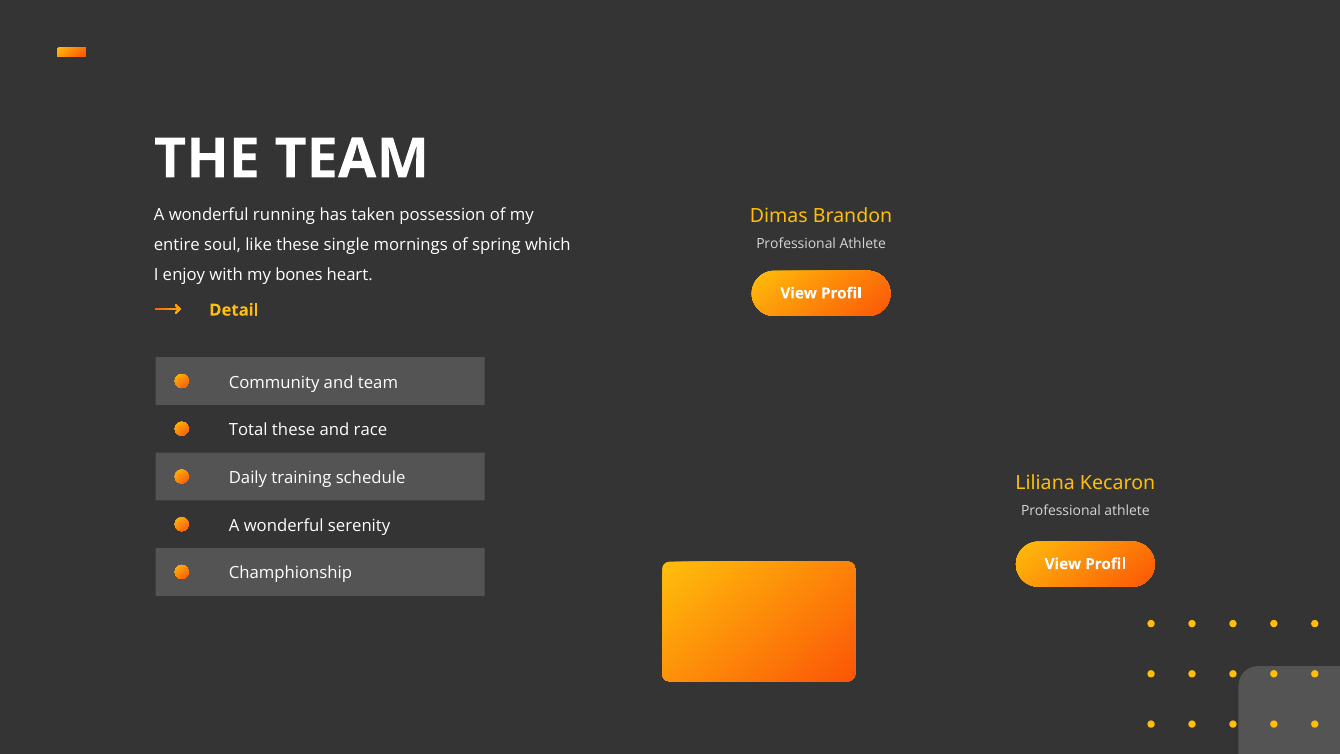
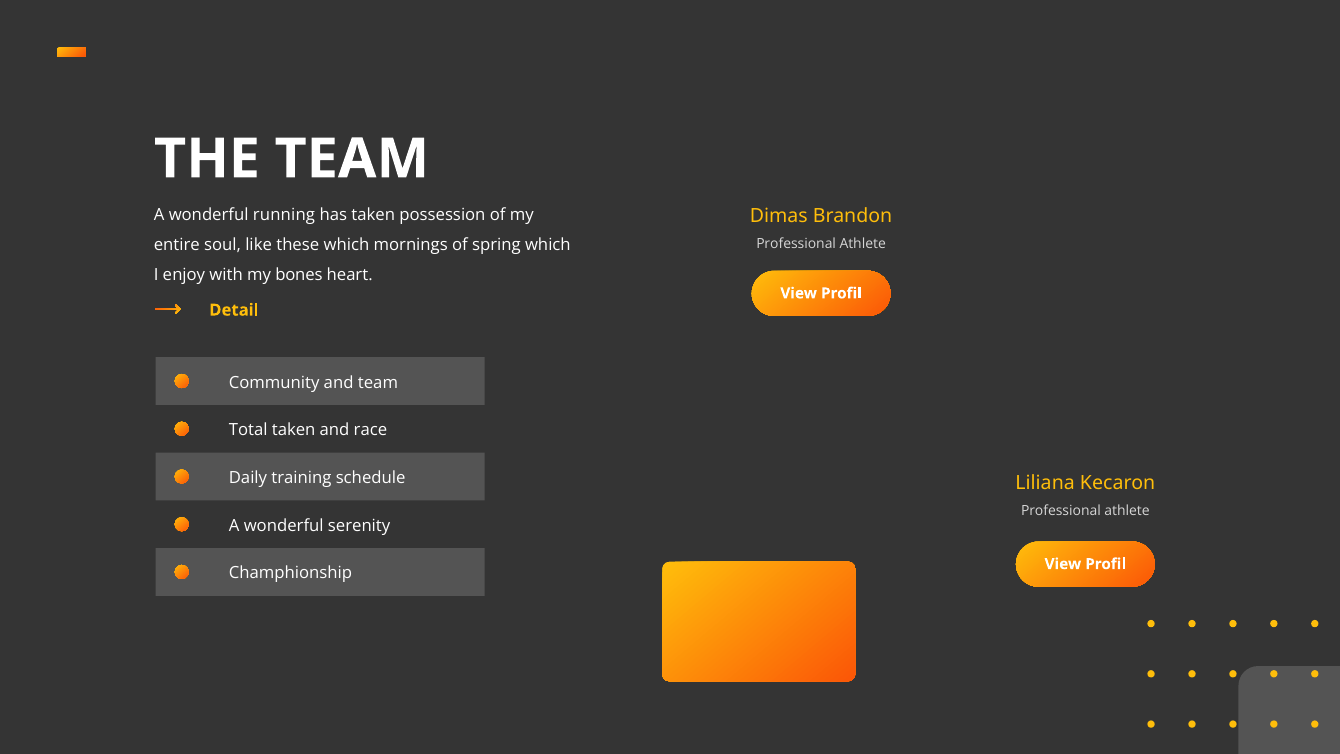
these single: single -> which (346, 245)
Total these: these -> taken (294, 430)
